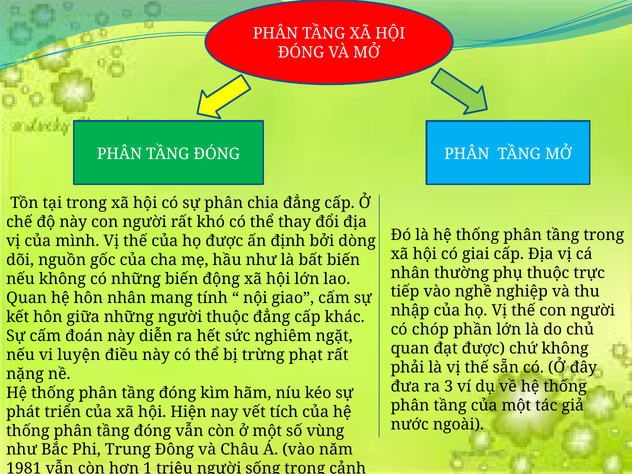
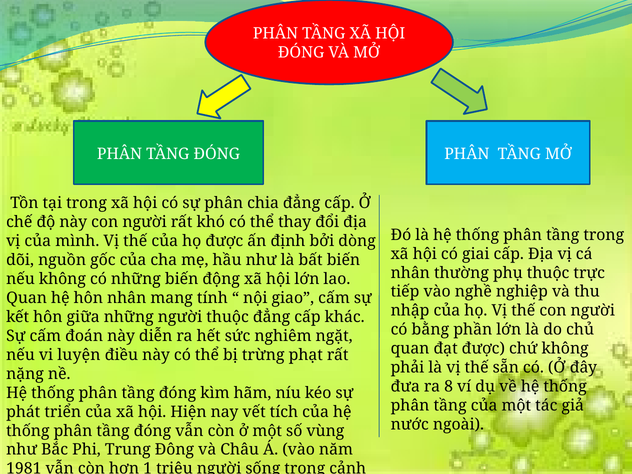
chóp: chóp -> bằng (430, 330)
3: 3 -> 8 (449, 387)
